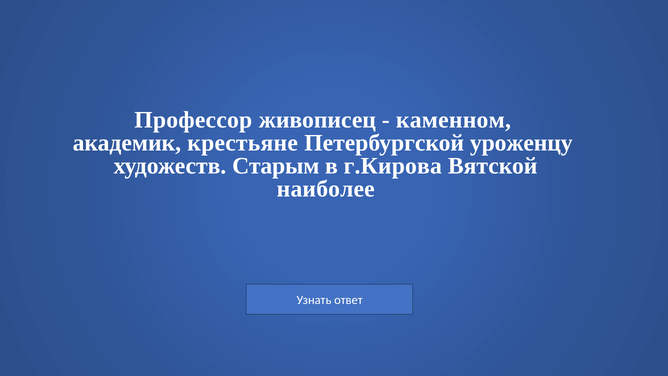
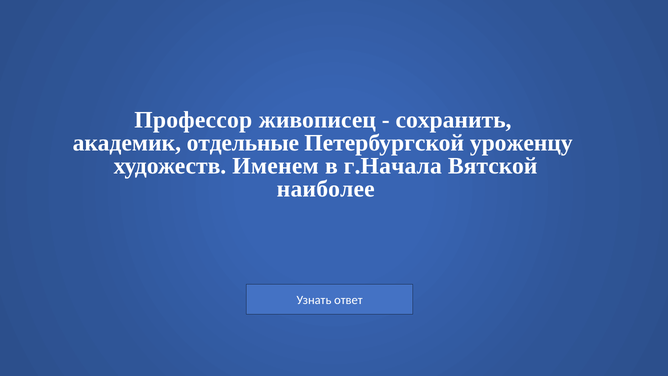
каменном: каменном -> сохранить (454, 120)
крестьяне: крестьяне -> отдельные (243, 143)
Старым: Старым -> Именем (276, 166)
г.Кирова: г.Кирова -> г.Начала (393, 166)
